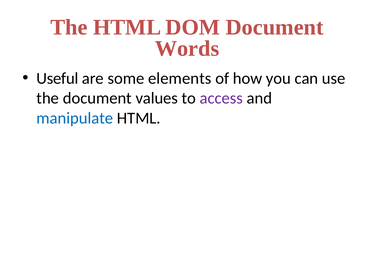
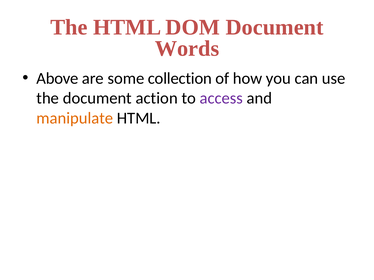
Useful: Useful -> Above (57, 78)
elements: elements -> collection (180, 78)
values: values -> action (157, 98)
manipulate colour: blue -> orange (75, 118)
